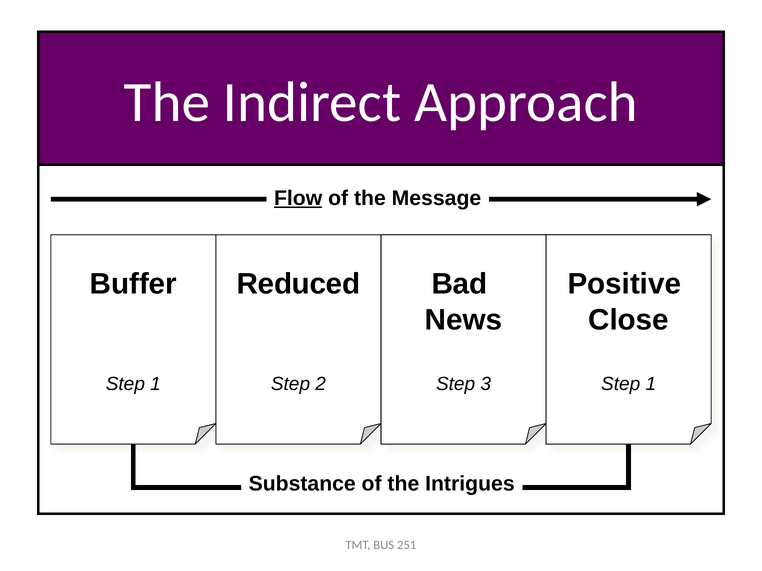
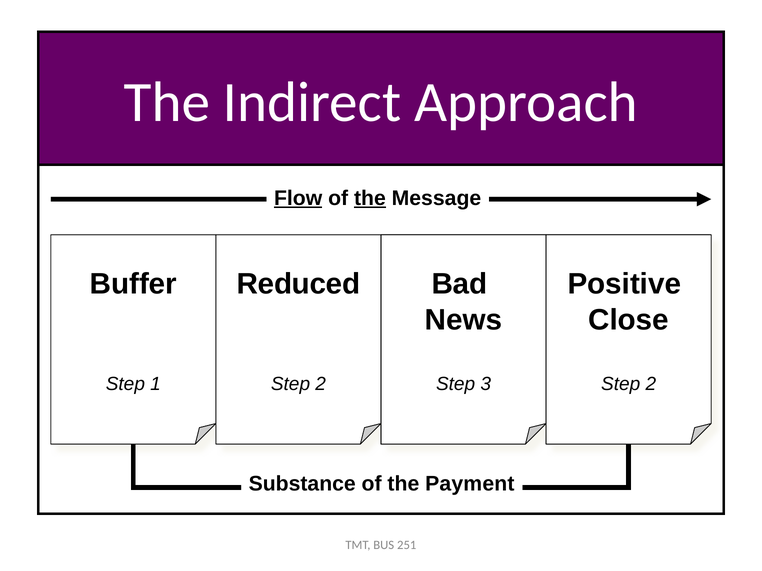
the underline: none -> present (370, 198)
1: 1 -> 2 (651, 384)
Intrigues: Intrigues -> Payment (470, 484)
